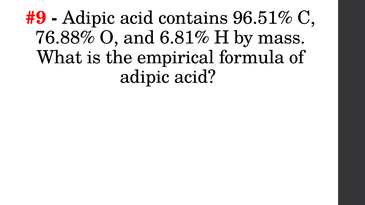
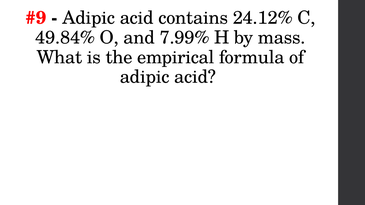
96.51%: 96.51% -> 24.12% (263, 18)
76.88%: 76.88% -> 49.84% (65, 38)
6.81%: 6.81% -> 7.99% (185, 38)
